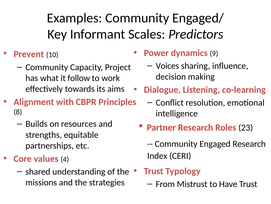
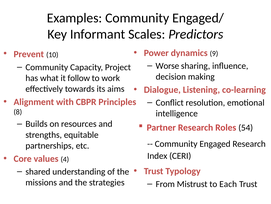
Voices: Voices -> Worse (167, 66)
23: 23 -> 54 (246, 127)
Have: Have -> Each (228, 183)
